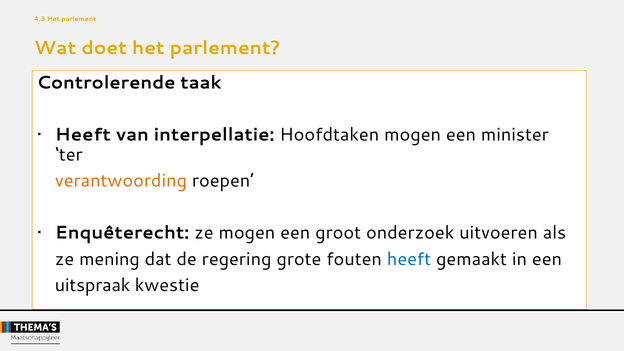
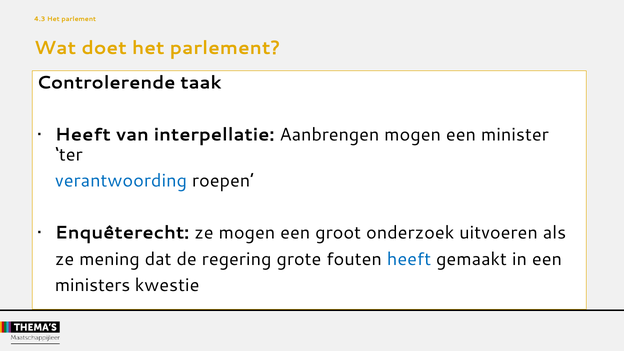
Hoofdtaken: Hoofdtaken -> Aanbrengen (329, 135)
verantwoording colour: orange -> blue (121, 181)
uitspraak: uitspraak -> ministers (93, 285)
